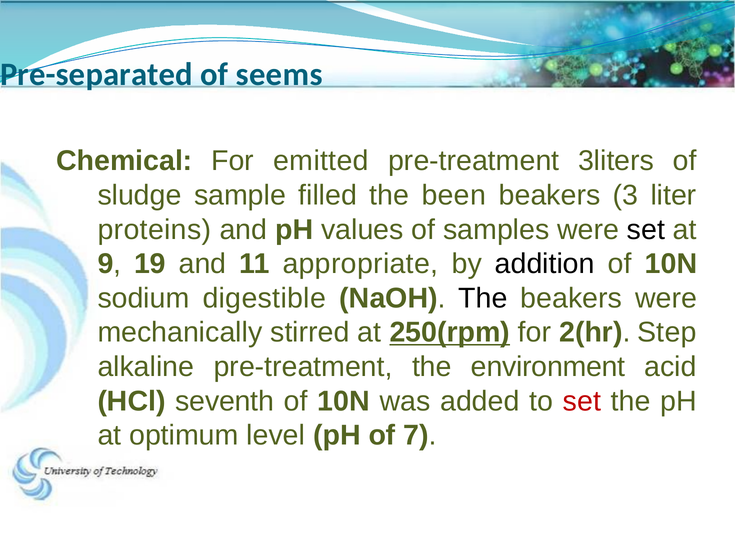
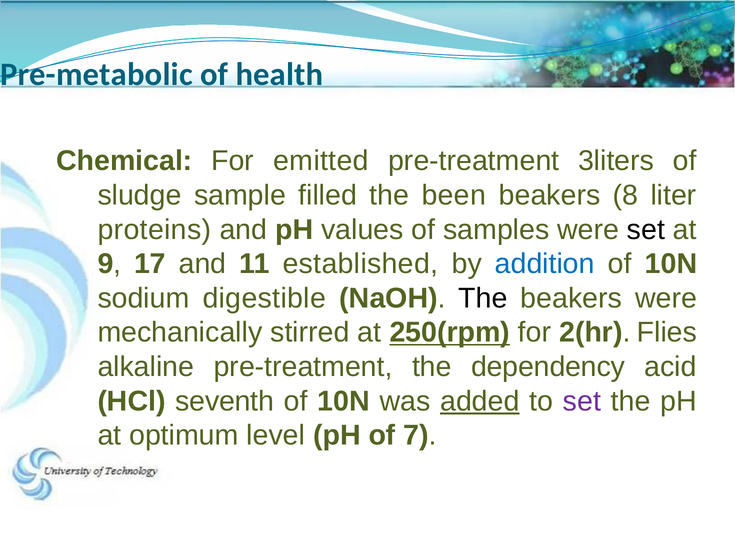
Pre-separated: Pre-separated -> Pre-metabolic (96, 75)
seems: seems -> health (279, 75)
3: 3 -> 8 (625, 195)
19: 19 -> 17 (150, 264)
appropriate: appropriate -> established (360, 264)
addition colour: black -> blue (545, 264)
Step: Step -> Flies (667, 333)
environment: environment -> dependency (548, 367)
added underline: none -> present (480, 401)
set colour: red -> purple (582, 401)
